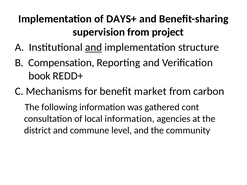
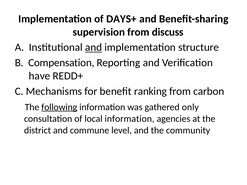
project: project -> discuss (168, 32)
book: book -> have (39, 76)
market: market -> ranking (150, 91)
following underline: none -> present (59, 107)
cont: cont -> only (190, 107)
